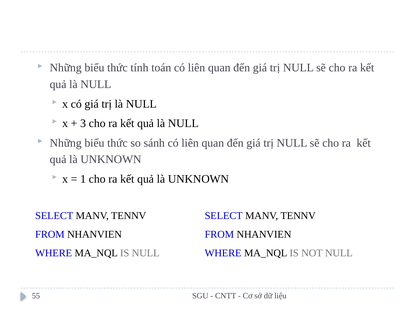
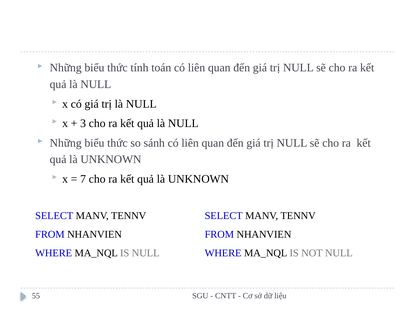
1: 1 -> 7 (83, 179)
